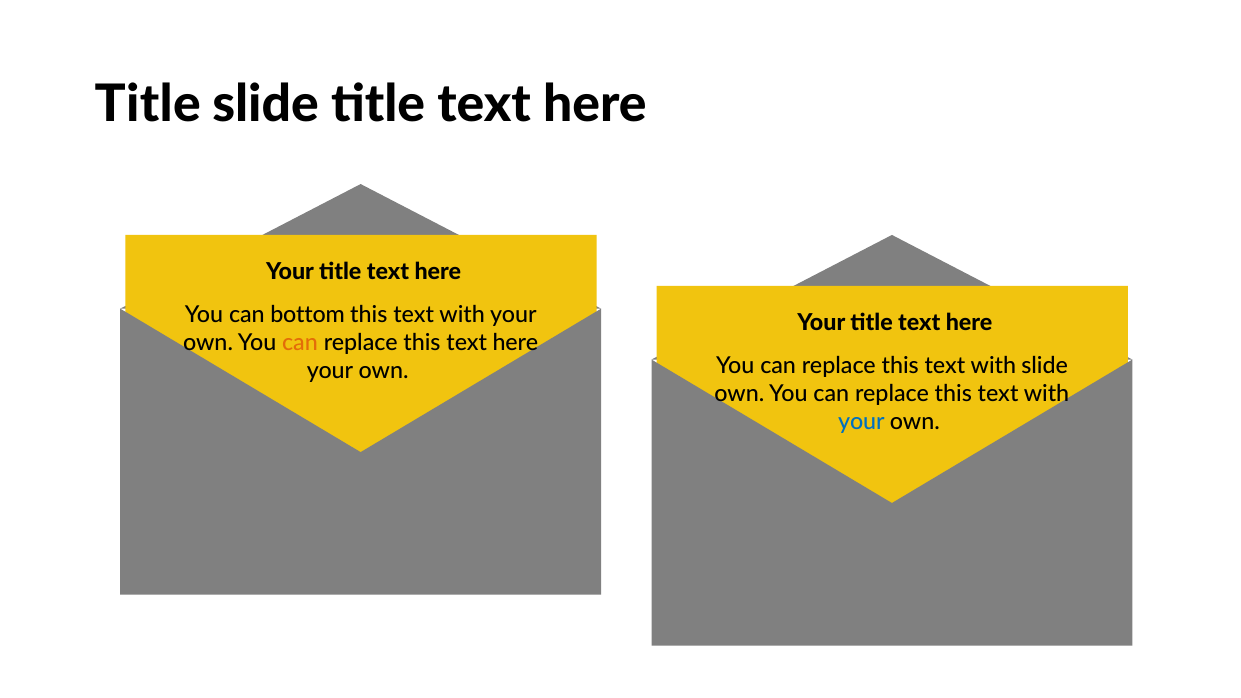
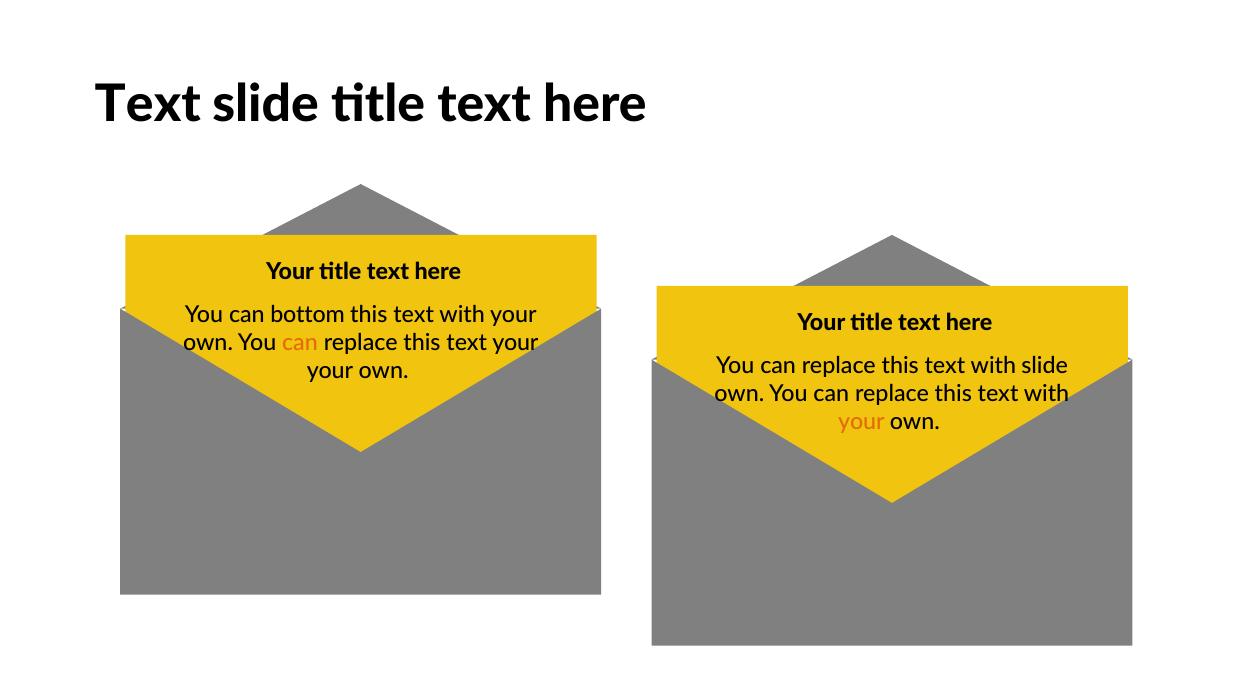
Title: Title -> Text (148, 104)
this text here: here -> your (515, 343)
your colour: blue -> orange (861, 422)
